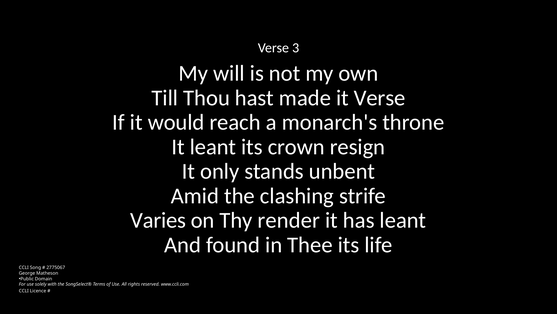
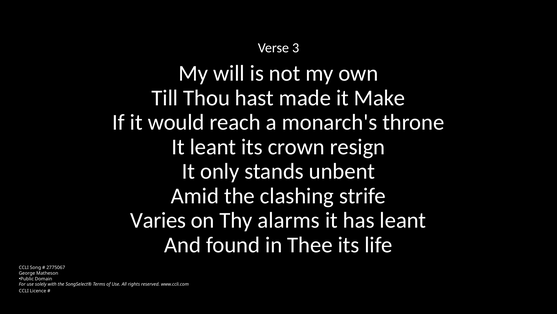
it Verse: Verse -> Make (380, 98)
render: render -> alarms (289, 220)
